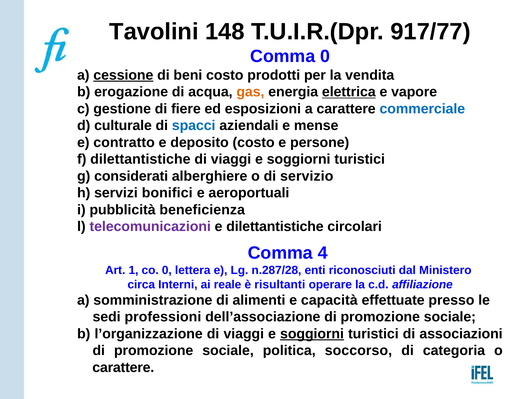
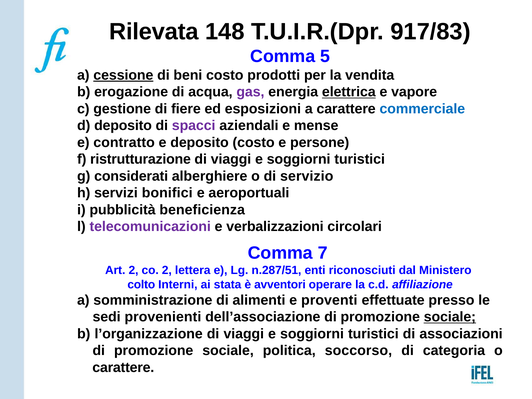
Tavolini: Tavolini -> Rilevata (154, 32)
917/77: 917/77 -> 917/83 (430, 32)
Comma 0: 0 -> 5 (325, 56)
gas colour: orange -> purple (250, 92)
d culturale: culturale -> deposito (123, 126)
spacci colour: blue -> purple (194, 126)
f dilettantistiche: dilettantistiche -> ristrutturazione (141, 159)
e dilettantistiche: dilettantistiche -> verbalizzazioni (275, 227)
4: 4 -> 7 (323, 253)
Art 1: 1 -> 2 (134, 270)
co 0: 0 -> 2 (167, 270)
n.287/28: n.287/28 -> n.287/51 (276, 270)
circa: circa -> colto (141, 285)
reale: reale -> stata (228, 285)
risultanti: risultanti -> avventori (280, 285)
capacità: capacità -> proventi (329, 300)
professioni: professioni -> provenienti (163, 317)
sociale underline: none -> present (450, 317)
soggiorni underline: present -> none (312, 334)
